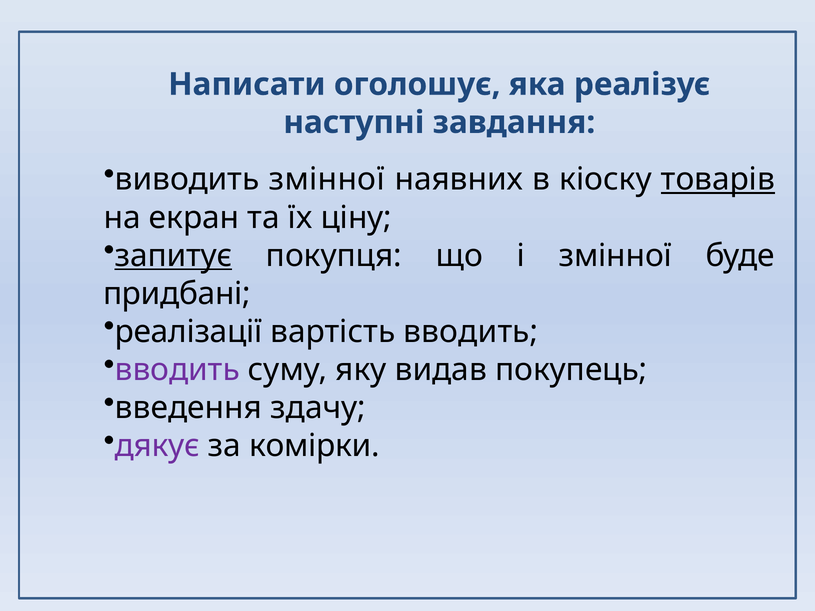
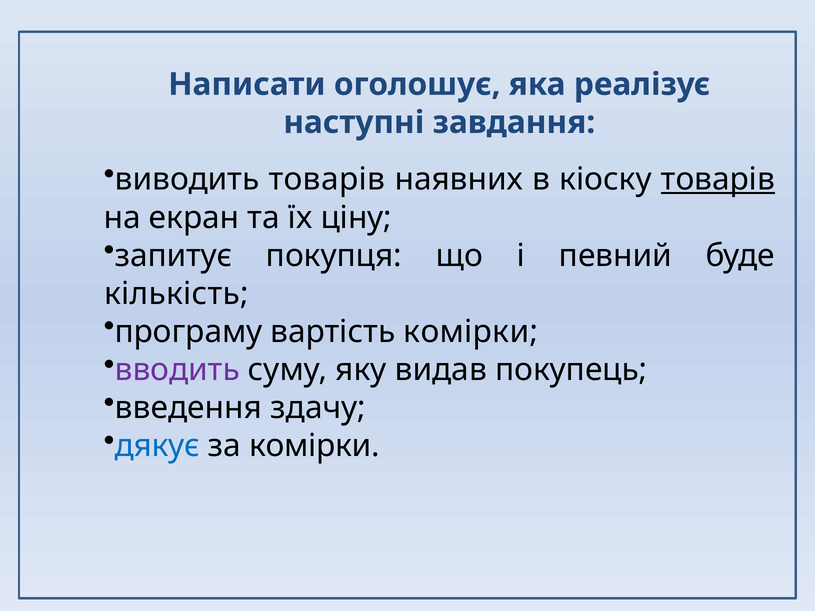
виводить змінної: змінної -> товарів (327, 180)
запитує underline: present -> none (174, 256)
і змінної: змінної -> певний (615, 256)
придбані: придбані -> кількість (177, 294)
реалізації: реалізації -> програму (189, 332)
вартість вводить: вводить -> комірки (471, 332)
дякує colour: purple -> blue (157, 446)
